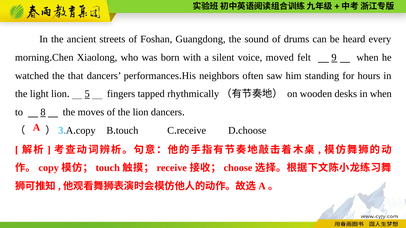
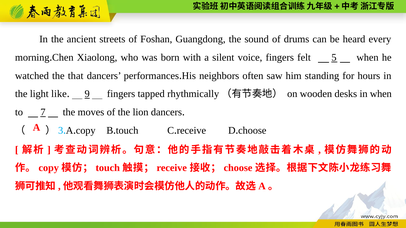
voice moved: moved -> fingers (280, 58)
9: 9 -> 5 (334, 58)
light lion: lion -> like (59, 94)
5: 5 -> 9 (87, 94)
8: 8 -> 7 (43, 112)
